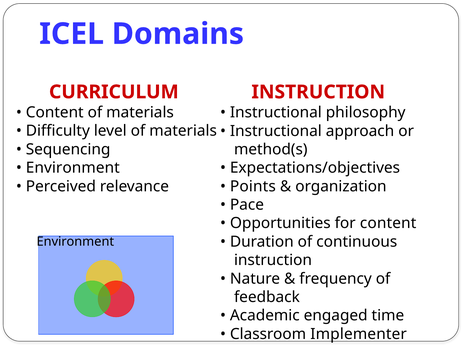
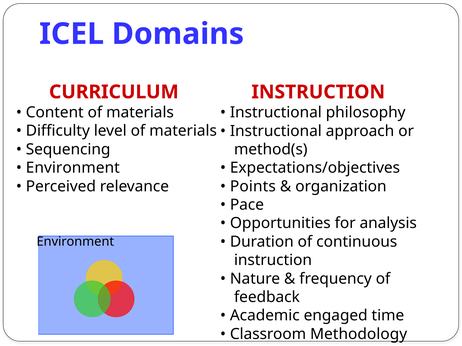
for content: content -> analysis (388, 224)
Implementer: Implementer -> Methodology (359, 334)
